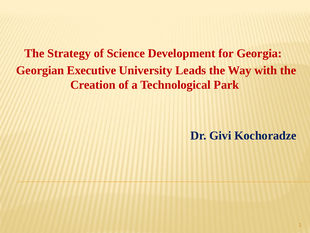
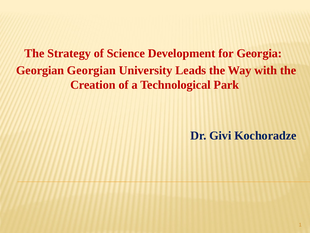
Georgian Executive: Executive -> Georgian (91, 70)
